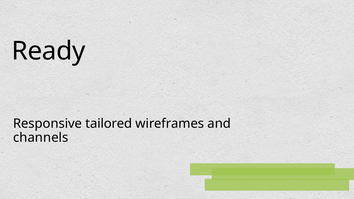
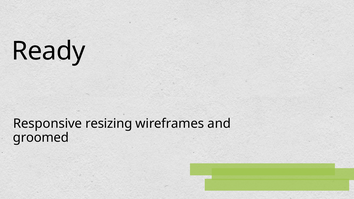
tailored: tailored -> resizing (109, 124)
channels: channels -> groomed (41, 138)
